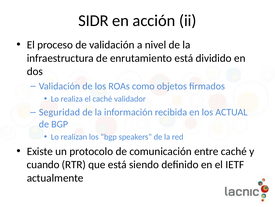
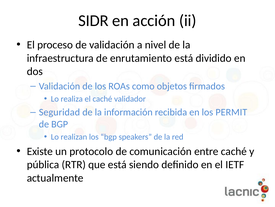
ACTUAL: ACTUAL -> PERMIT (231, 112)
cuando: cuando -> pública (43, 164)
